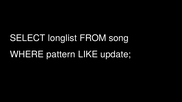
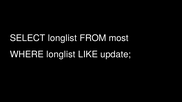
song: song -> most (119, 38)
WHERE pattern: pattern -> longlist (61, 55)
